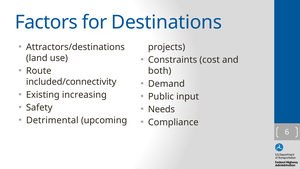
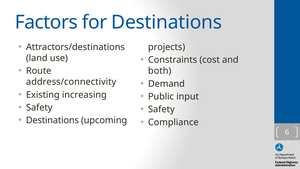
included/connectivity: included/connectivity -> address/connectivity (71, 82)
Needs: Needs -> Safety (161, 109)
Detrimental: Detrimental -> Destinations (52, 120)
